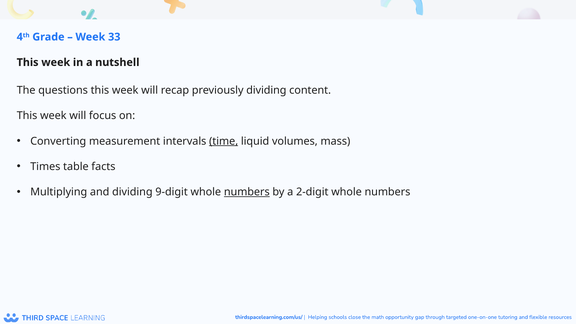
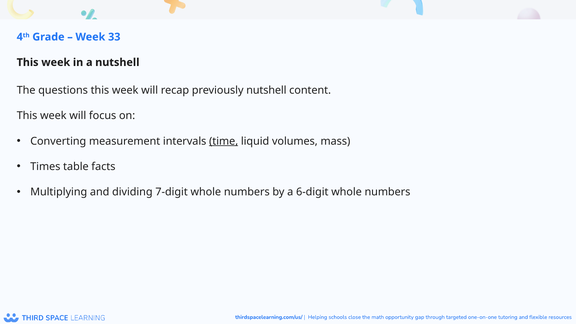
previously dividing: dividing -> nutshell (266, 90)
9-digit: 9-digit -> 7-digit (172, 192)
numbers underline: present -> none (247, 192)
2-digit: 2-digit -> 6-digit (312, 192)
